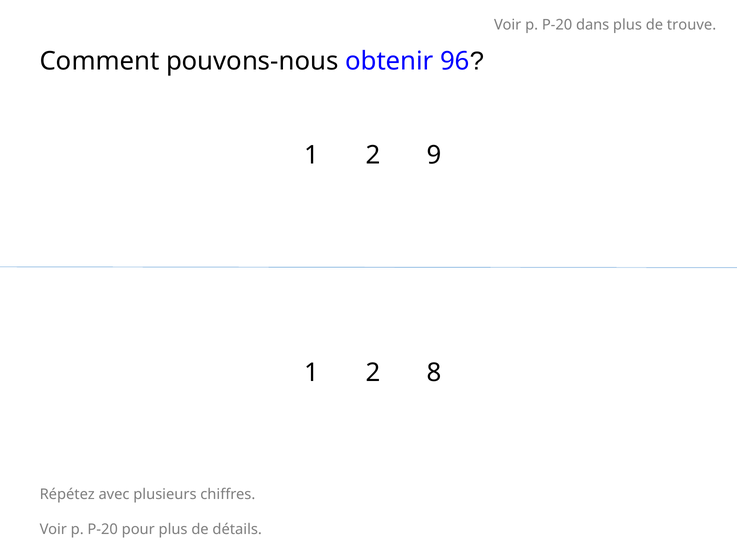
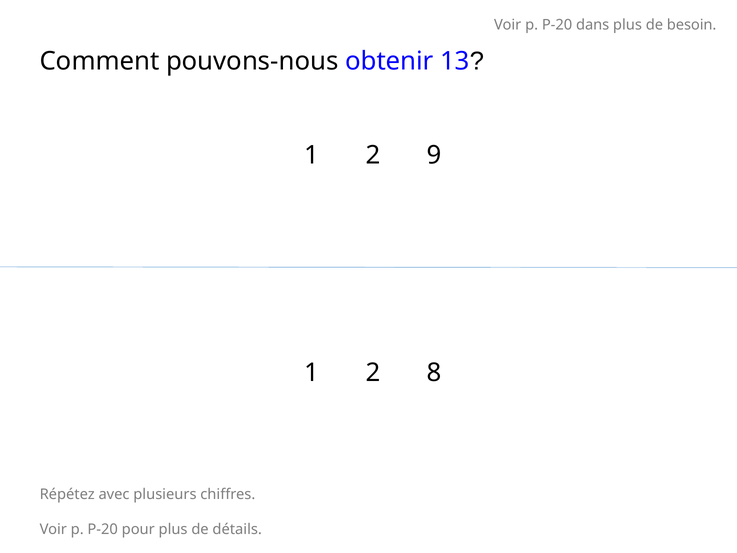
trouve: trouve -> besoin (692, 25)
96: 96 -> 13 (455, 61)
